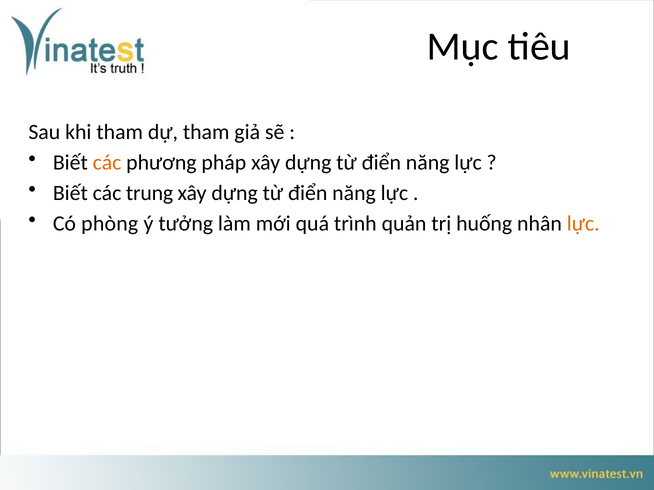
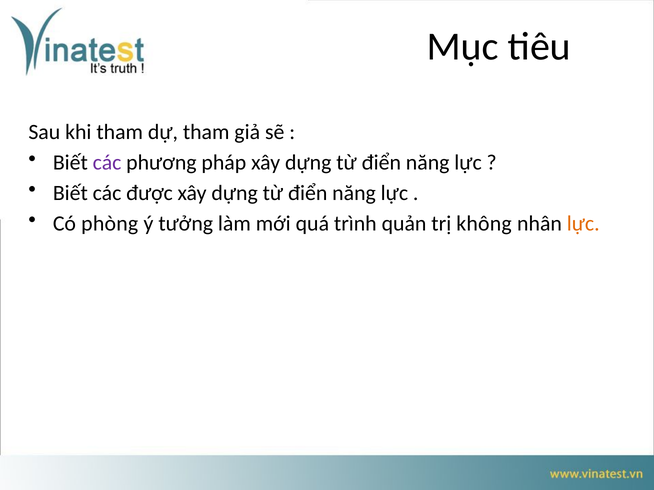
các colour: orange -> purple (107, 163)
trung: trung -> được (150, 193)
huống: huống -> không (484, 224)
